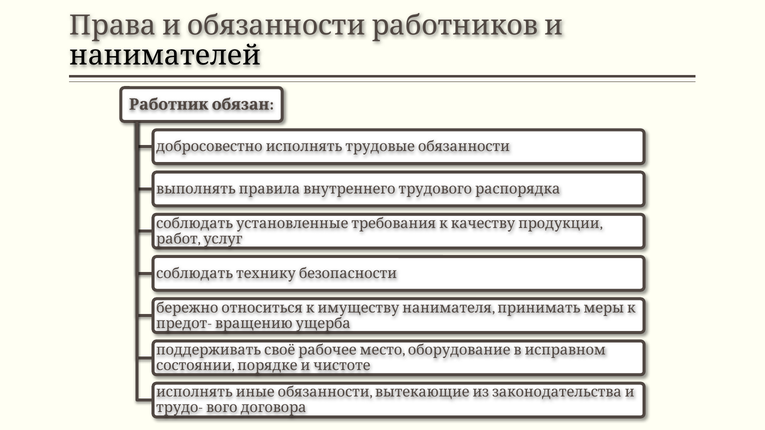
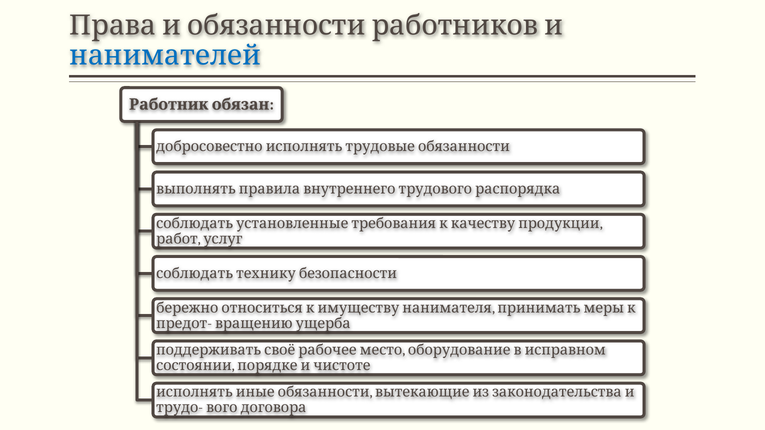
нанимателей colour: black -> blue (165, 55)
